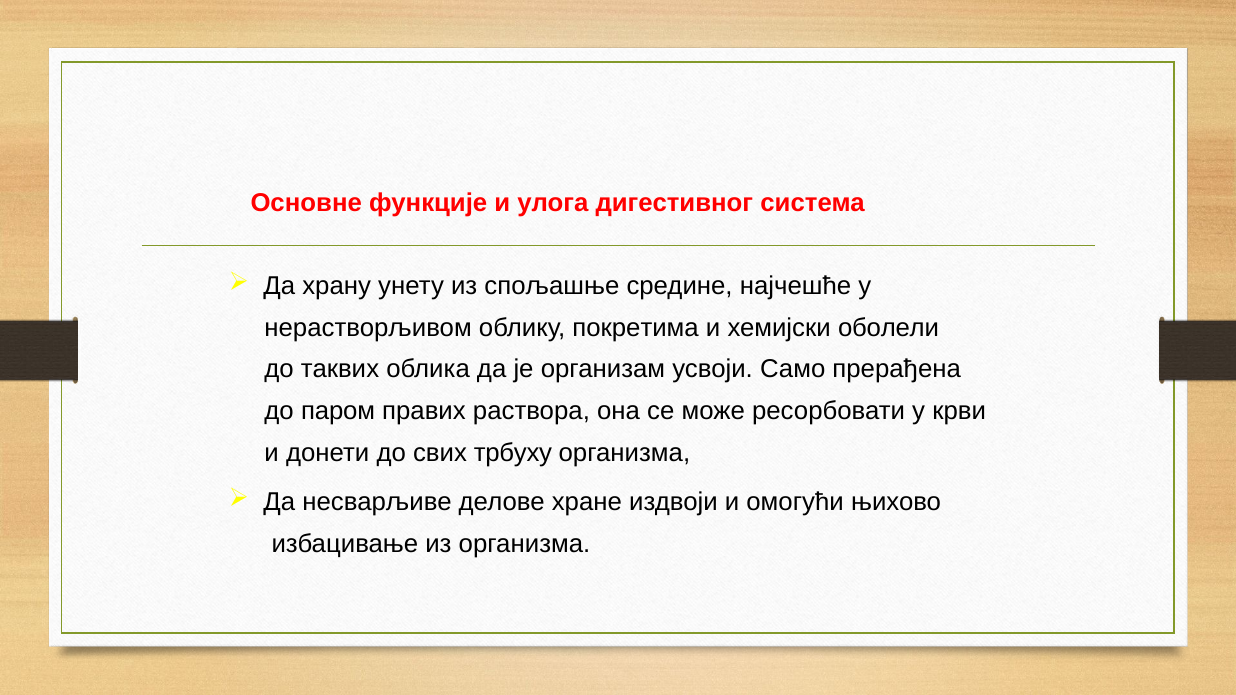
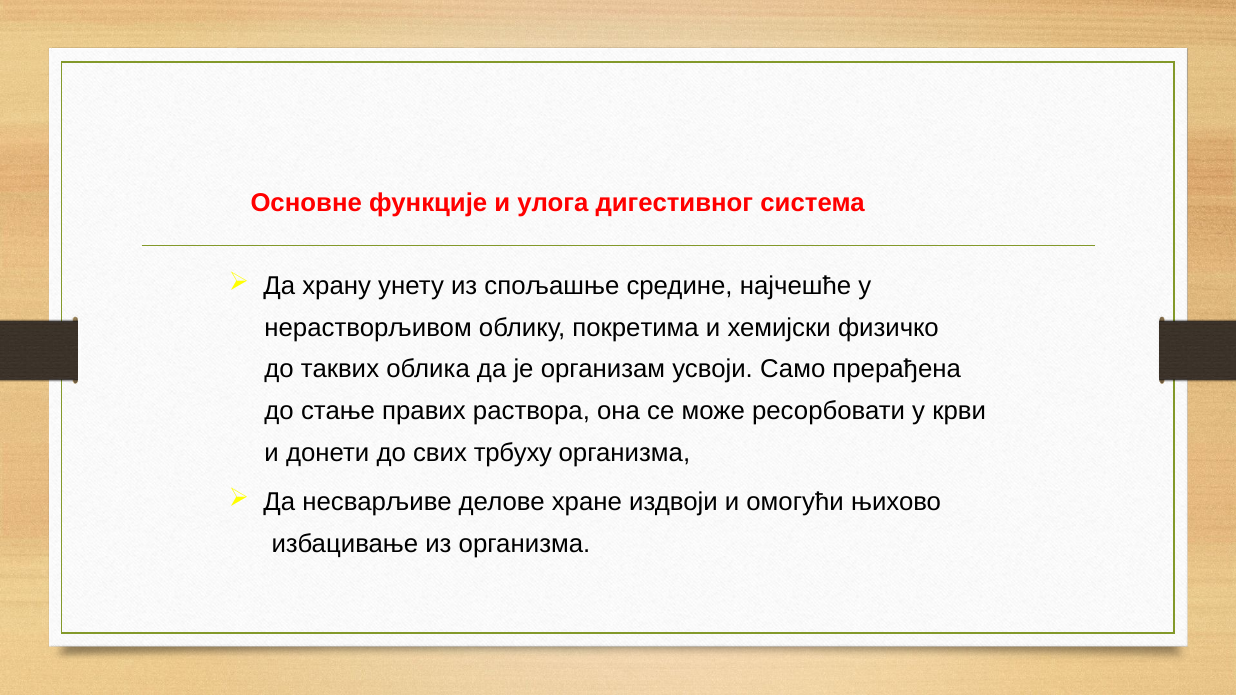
оболели: оболели -> физичко (888, 328)
паром: паром -> стање (338, 411)
